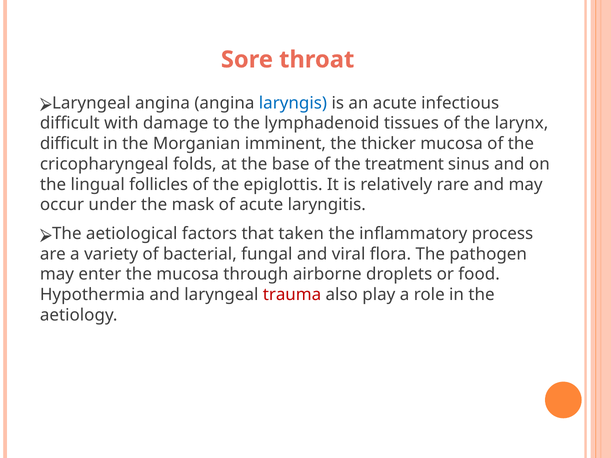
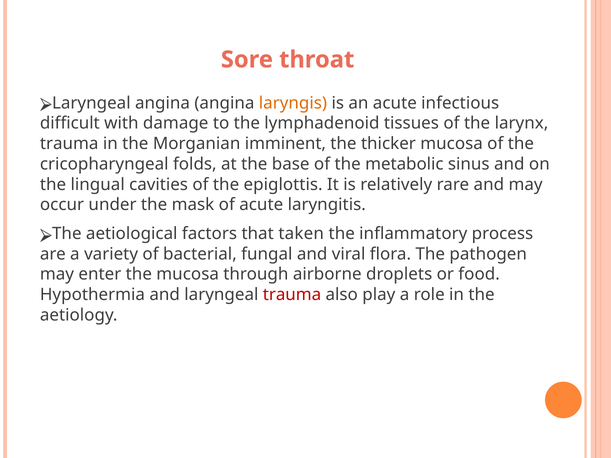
laryngis colour: blue -> orange (293, 103)
difficult: difficult -> trauma (69, 144)
treatment: treatment -> metabolic (404, 164)
follicles: follicles -> cavities (159, 185)
